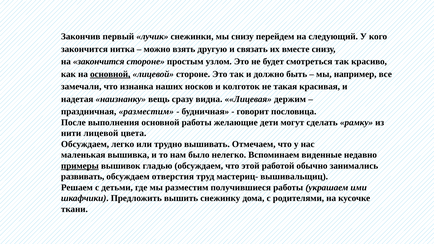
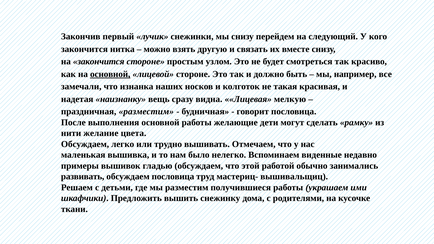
держим: держим -> мелкую (290, 99)
нити лицевой: лицевой -> желание (101, 133)
примеры underline: present -> none (80, 166)
обсуждаем отверстия: отверстия -> пословица (173, 177)
